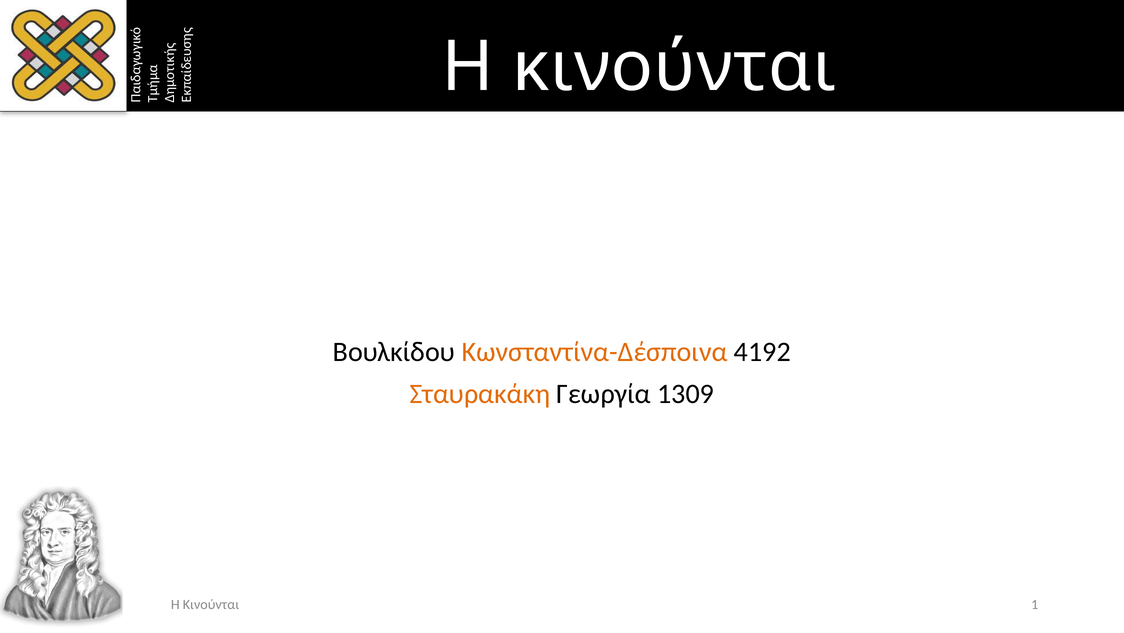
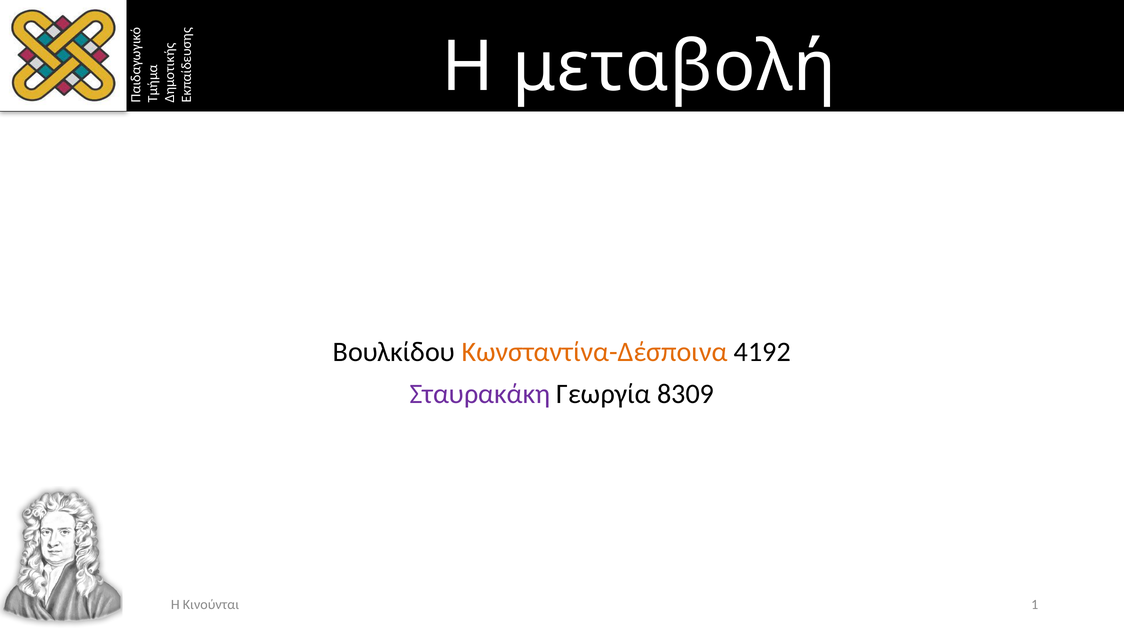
κινούνται: κινούνται -> μεταβολή (674, 67)
Σταυρακάκη colour: orange -> purple (480, 393)
1309: 1309 -> 8309 (686, 393)
